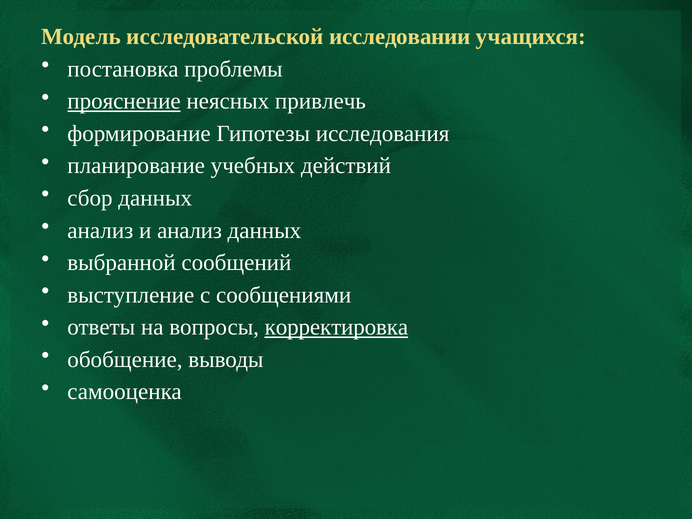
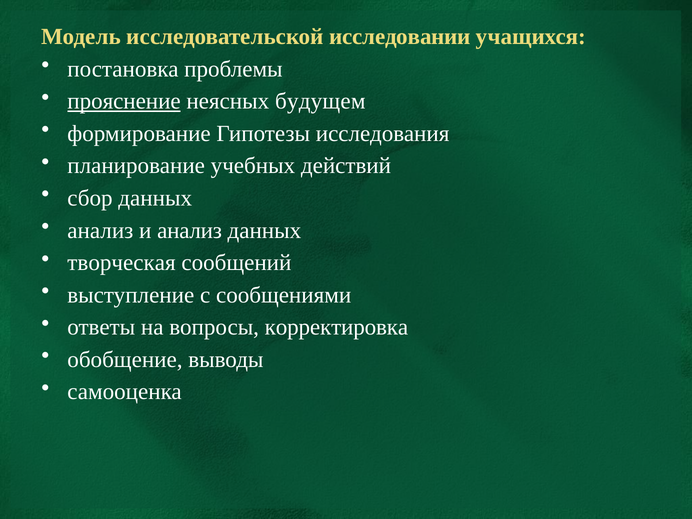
привлечь: привлечь -> будущем (320, 101)
выбранной: выбранной -> творческая (121, 263)
корректировка underline: present -> none (336, 327)
